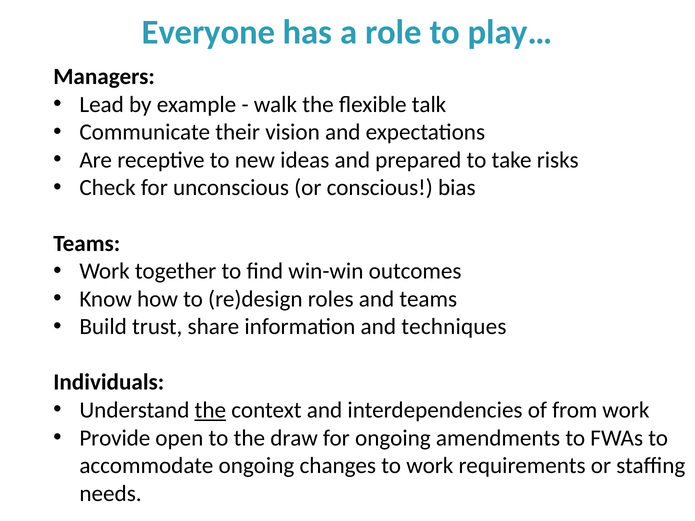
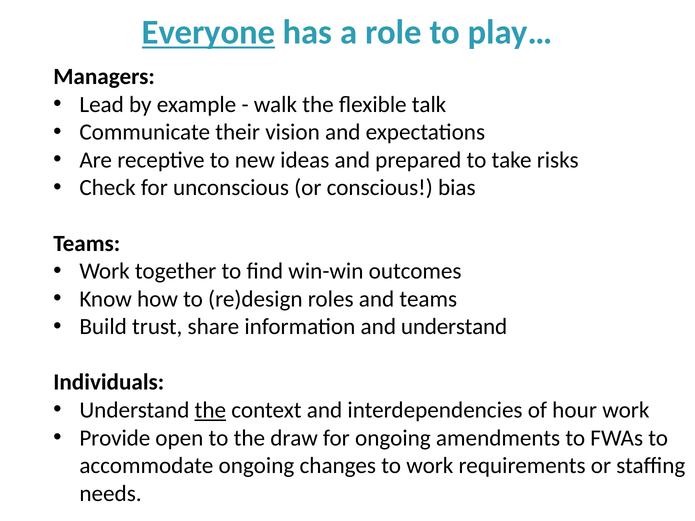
Everyone underline: none -> present (209, 32)
and techniques: techniques -> understand (454, 327)
from: from -> hour (575, 410)
